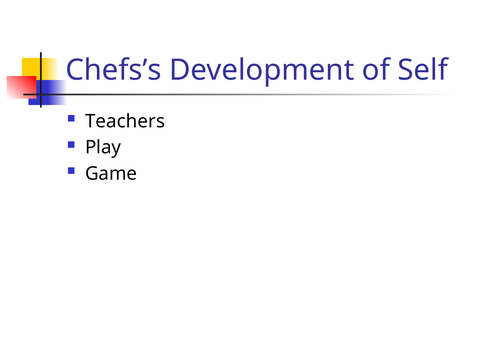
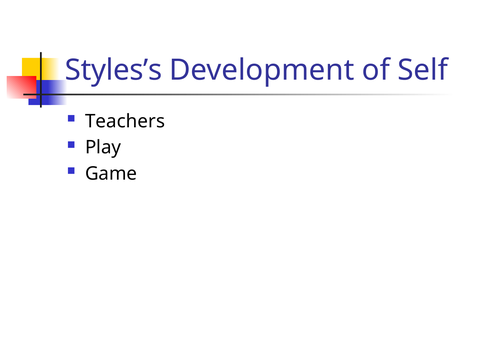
Chefs’s: Chefs’s -> Styles’s (114, 70)
